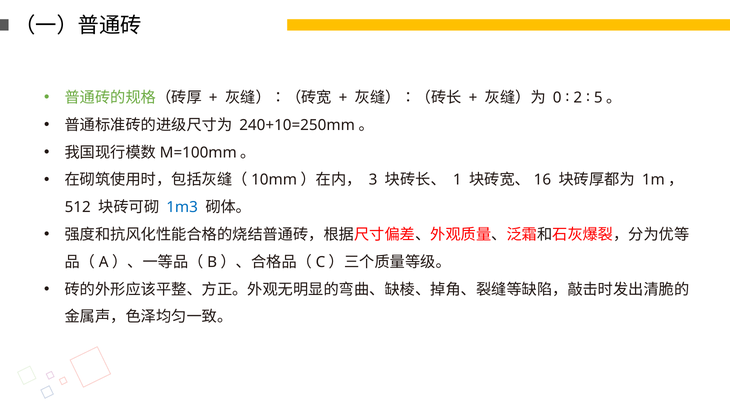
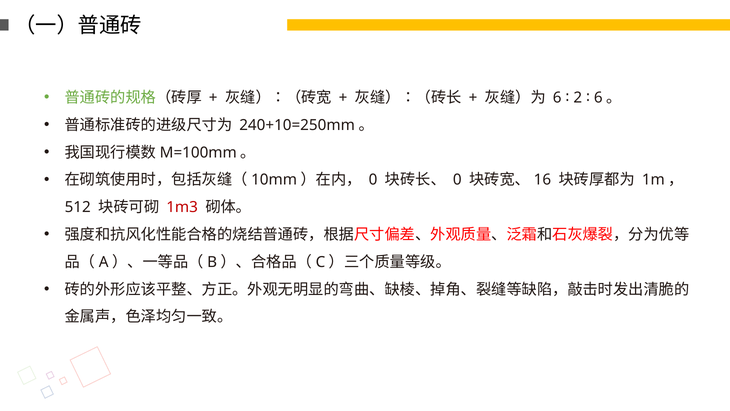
0: 0 -> 6 (557, 98)
2 5: 5 -> 6 (598, 98)
3: 3 -> 0 (373, 180)
1: 1 -> 0 (457, 180)
1m3 colour: blue -> red (182, 207)
